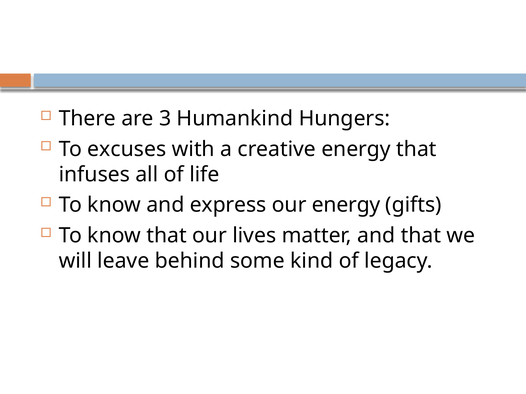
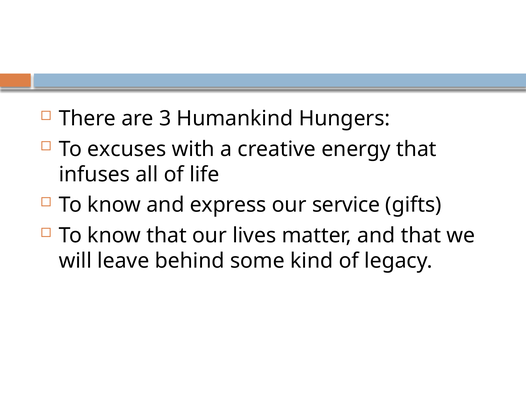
our energy: energy -> service (346, 205)
